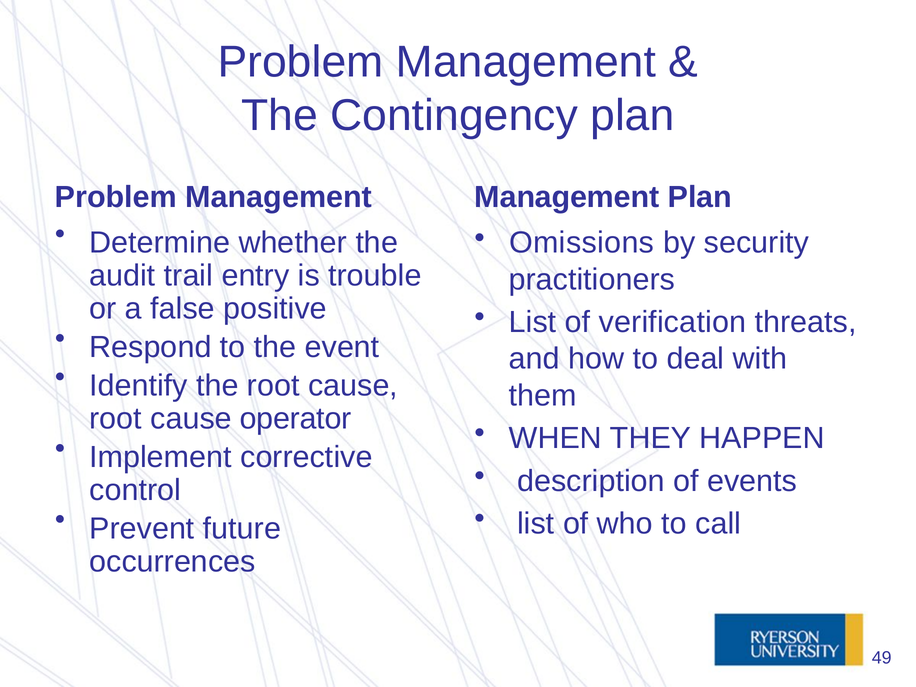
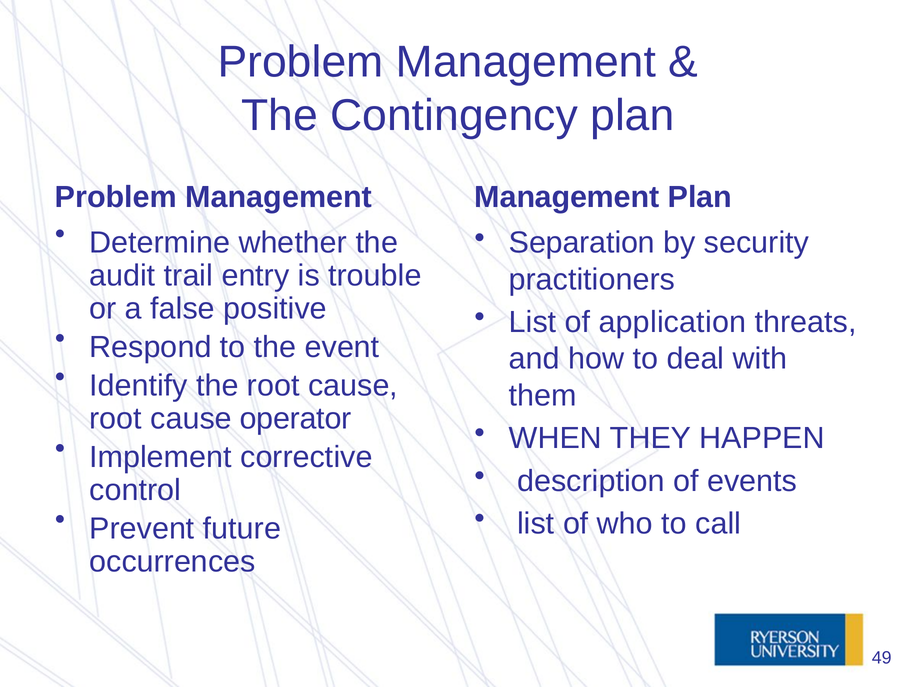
Omissions: Omissions -> Separation (582, 243)
verification: verification -> application (672, 322)
